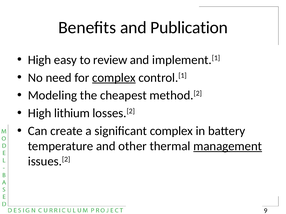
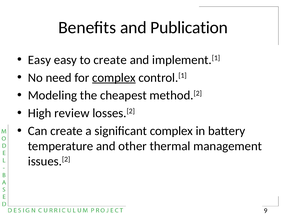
High: High -> Easy (39, 60)
to review: review -> create (110, 60)
lithium: lithium -> review (72, 113)
management underline: present -> none (228, 146)
